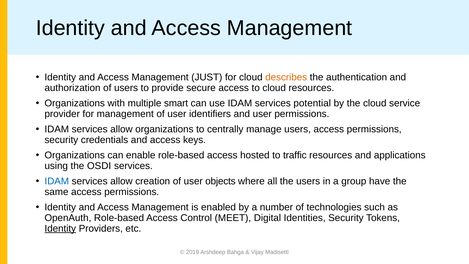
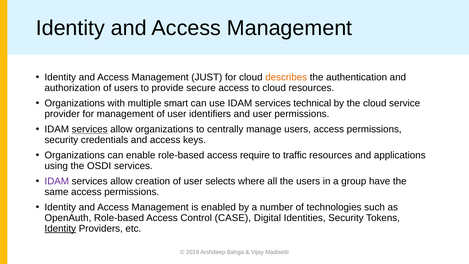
potential: potential -> technical (312, 103)
services underline: none -> present (90, 129)
hosted: hosted -> require (255, 155)
IDAM colour: blue -> purple (57, 181)
objects: objects -> selects (220, 181)
MEET: MEET -> CASE (233, 218)
